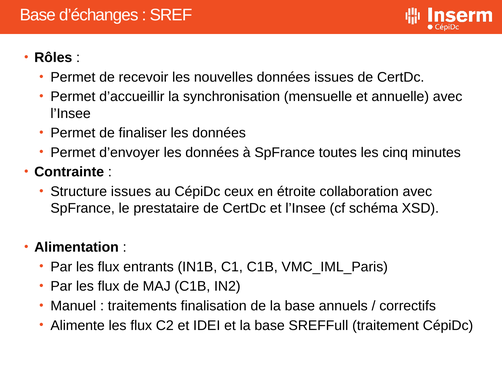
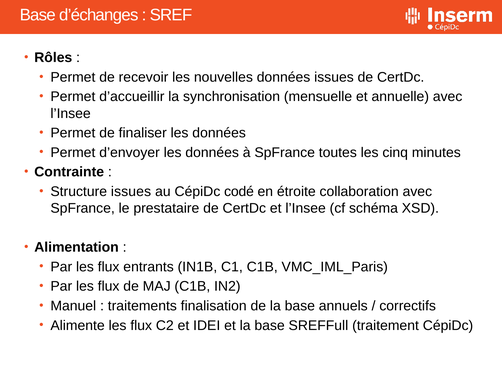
ceux: ceux -> codé (239, 192)
